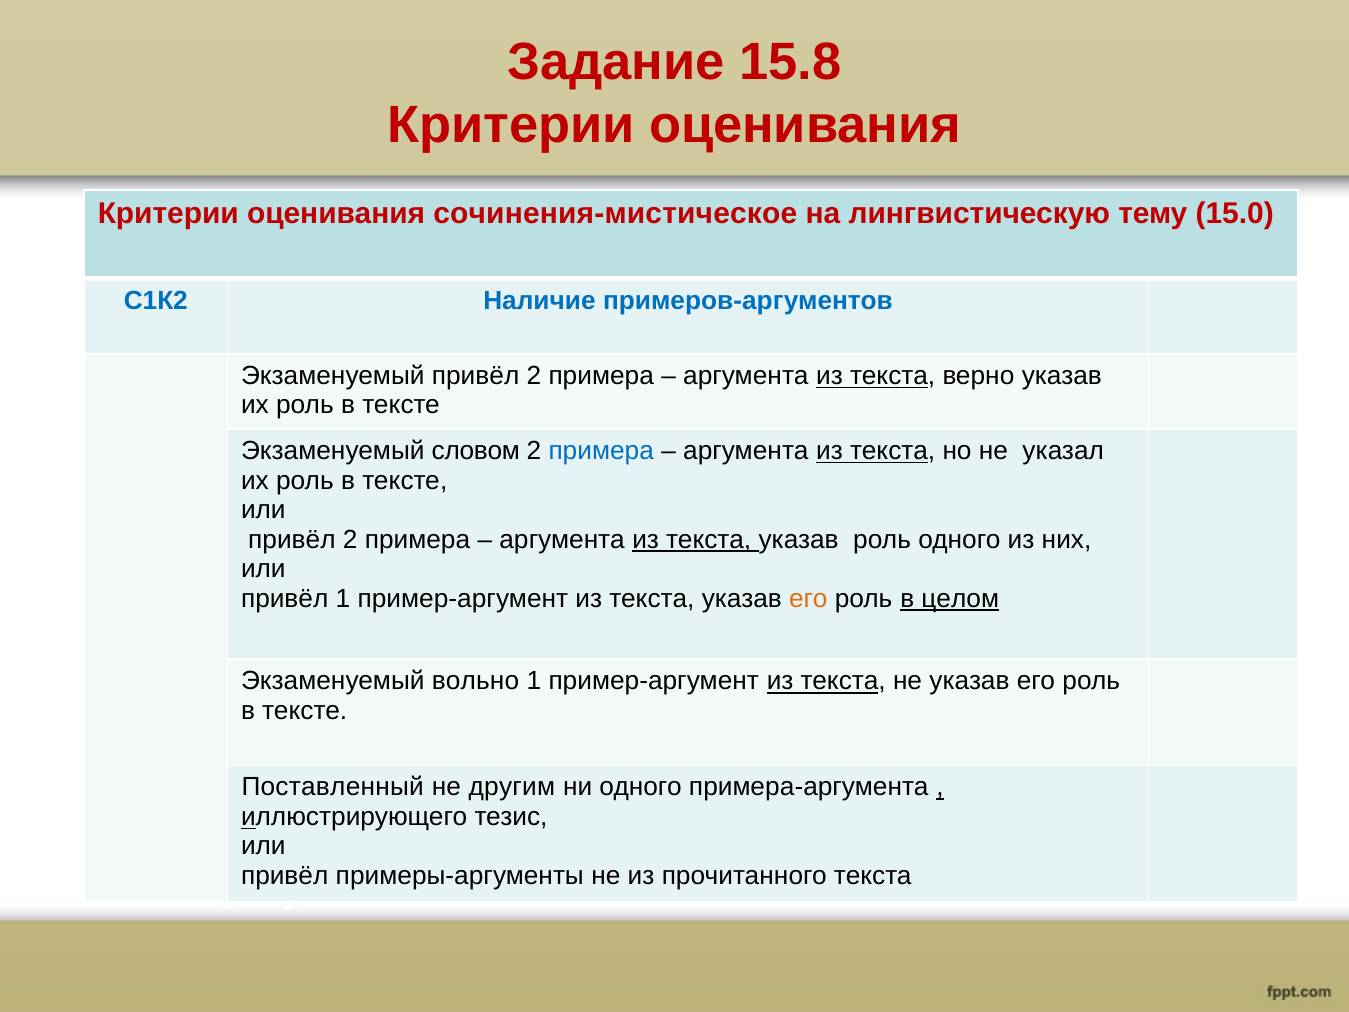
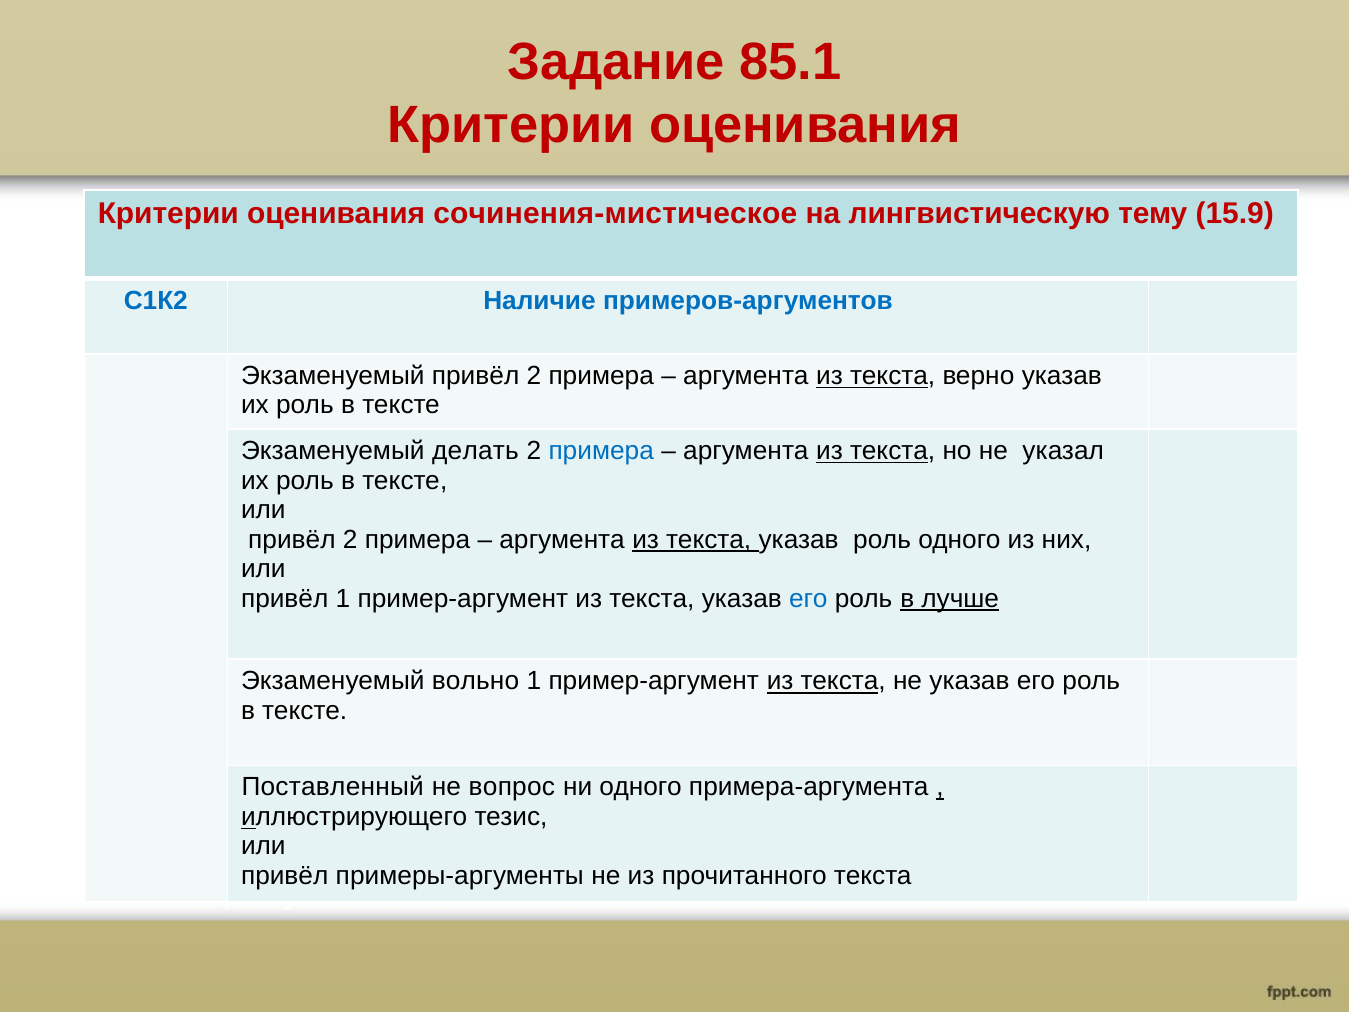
15.8: 15.8 -> 85.1 (790, 62)
15.0: 15.0 -> 15.9 (1235, 214)
словом: словом -> делать (476, 451)
его colour: orange -> blue (808, 598)
целом: целом -> лучше (960, 598)
другим: другим -> вопрос (512, 787)
